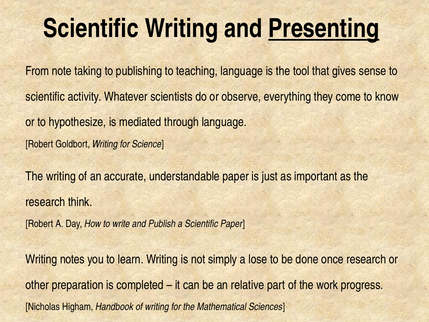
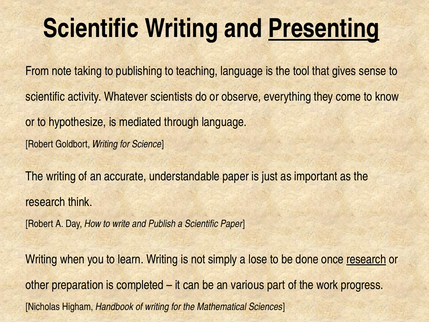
notes: notes -> when (72, 259)
research underline: none -> present (366, 259)
relative: relative -> various (248, 285)
